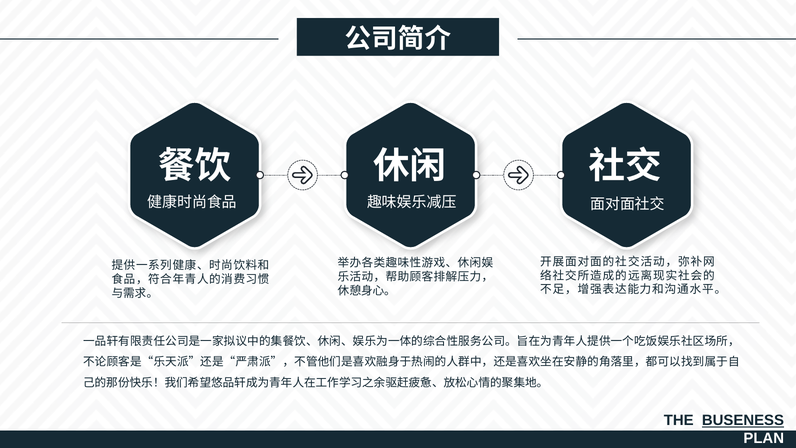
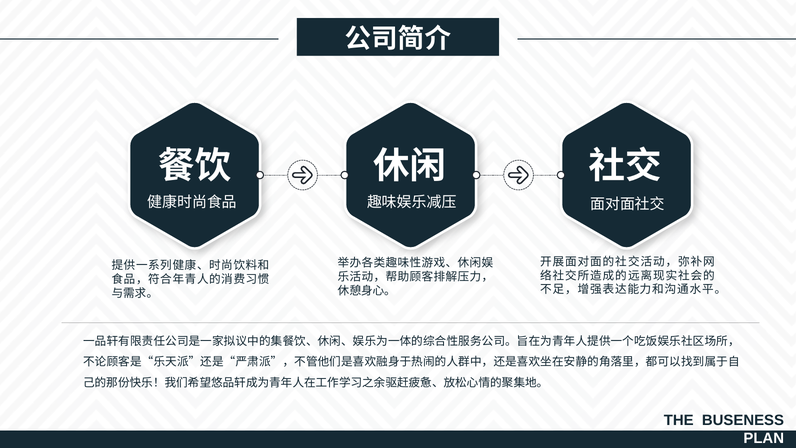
BUSENESS underline: present -> none (743, 420)
